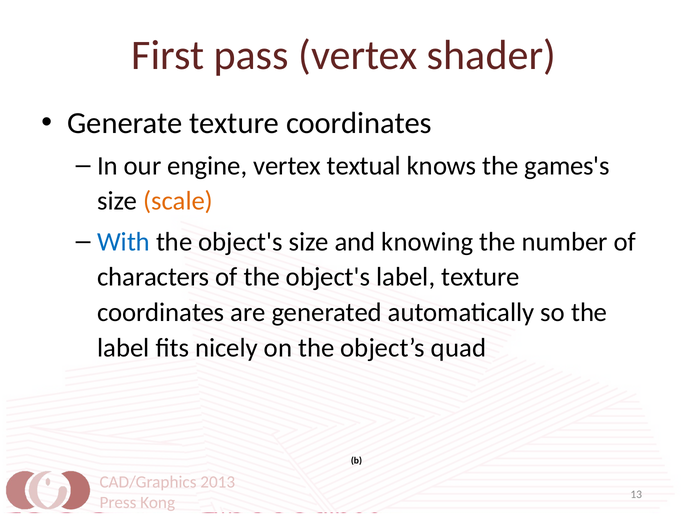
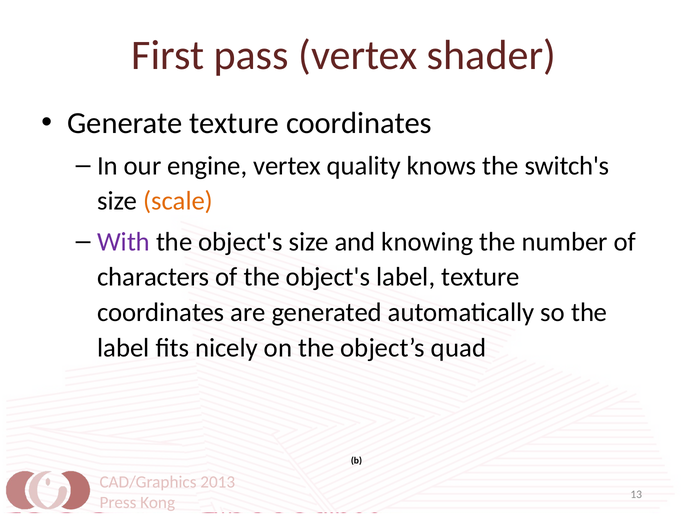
textual: textual -> quality (364, 166)
games's: games's -> switch's (567, 166)
With colour: blue -> purple (124, 242)
